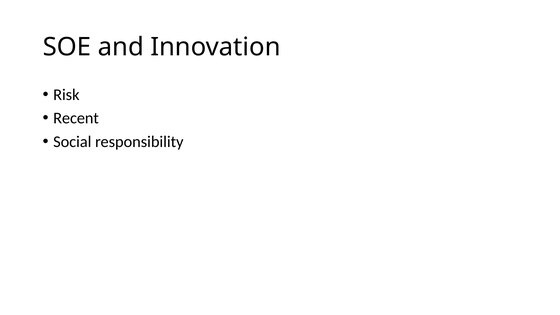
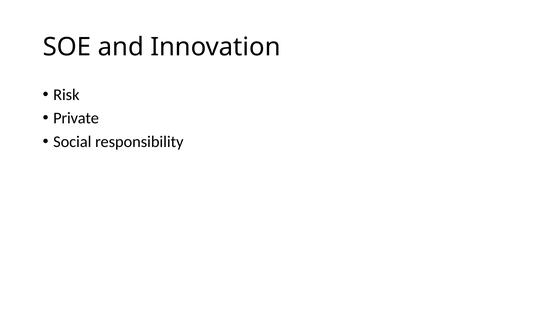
Recent: Recent -> Private (76, 118)
